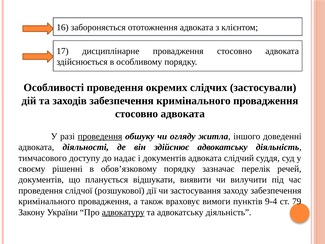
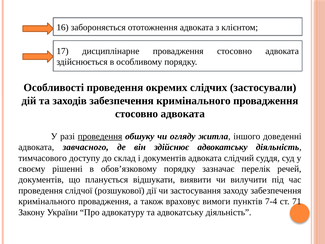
діяльності: діяльності -> завчасного (86, 147)
надає: надає -> склад (125, 158)
9-4: 9-4 -> 7-4 (271, 201)
79: 79 -> 71 (297, 201)
адвокатуру underline: present -> none (123, 212)
